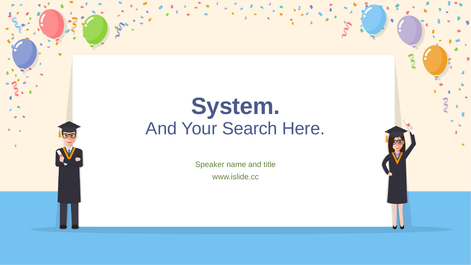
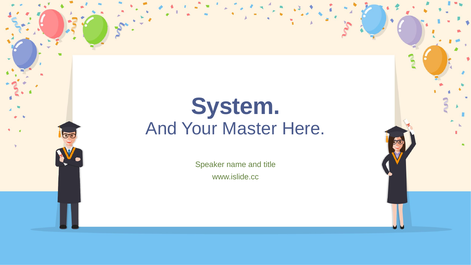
Search: Search -> Master (250, 129)
